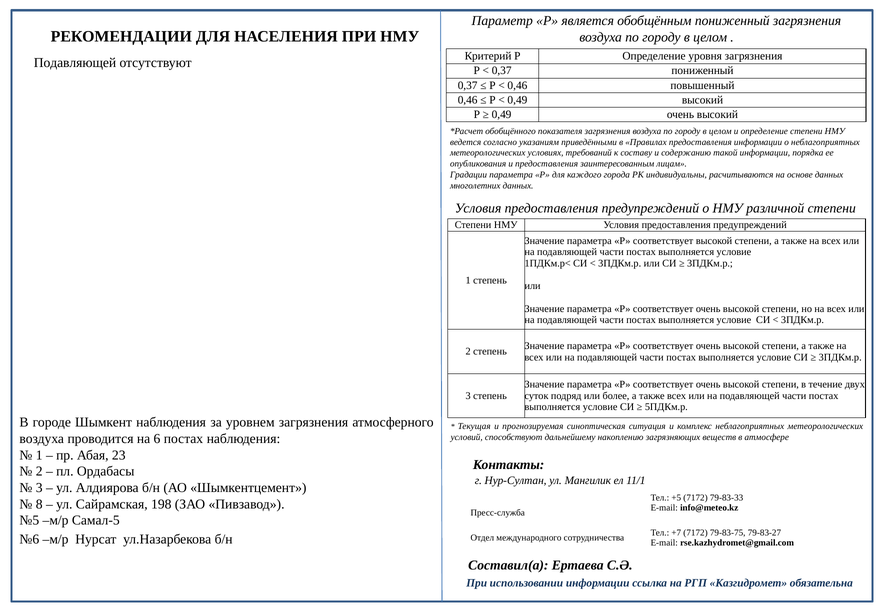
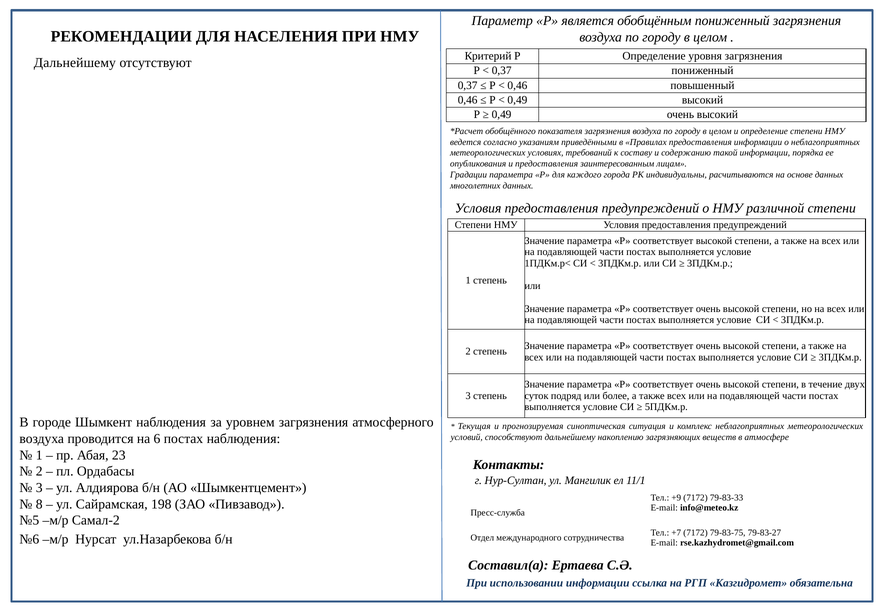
Подавляющей: Подавляющей -> Дальнейшему (75, 63)
+5: +5 -> +9 (676, 498)
Самал-5: Самал-5 -> Самал-2 (96, 520)
